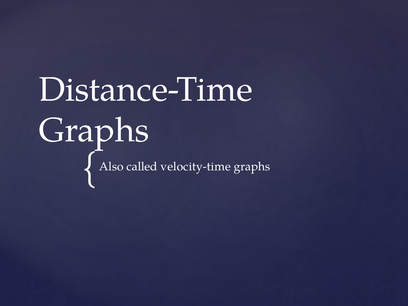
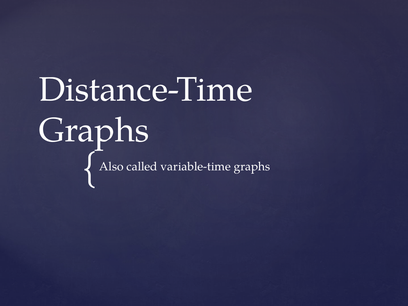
velocity-time: velocity-time -> variable-time (196, 167)
